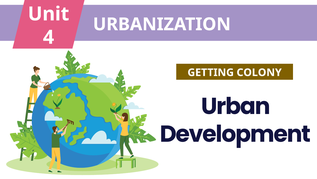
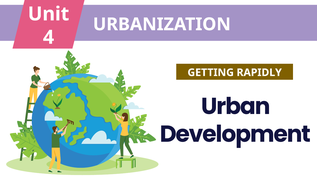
COLONY: COLONY -> RAPIDLY (259, 72)
